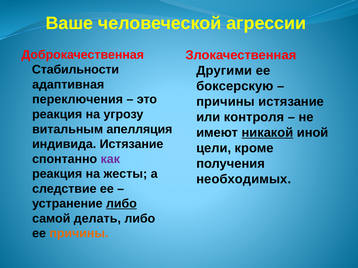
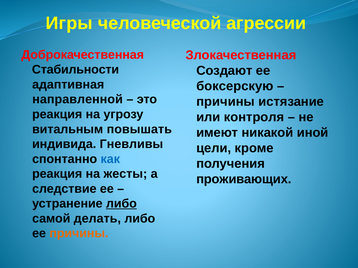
Ваше: Ваше -> Игры (69, 23)
Другими: Другими -> Создают (224, 71)
переключения: переключения -> направленной (78, 100)
апелляция: апелляция -> повышать (139, 129)
никакой underline: present -> none (267, 133)
индивида Истязание: Истязание -> Гневливы (131, 144)
как colour: purple -> blue (110, 159)
необходимых: необходимых -> проживающих (244, 180)
